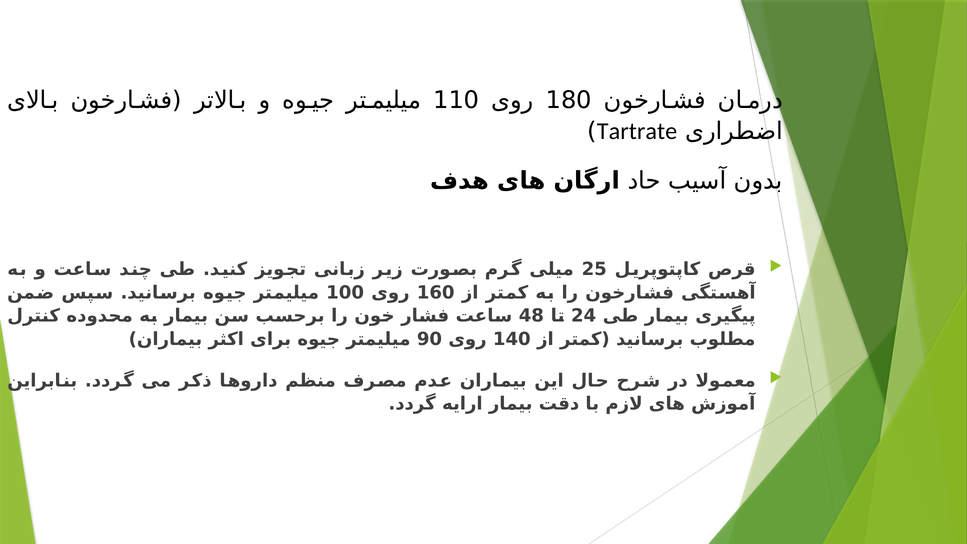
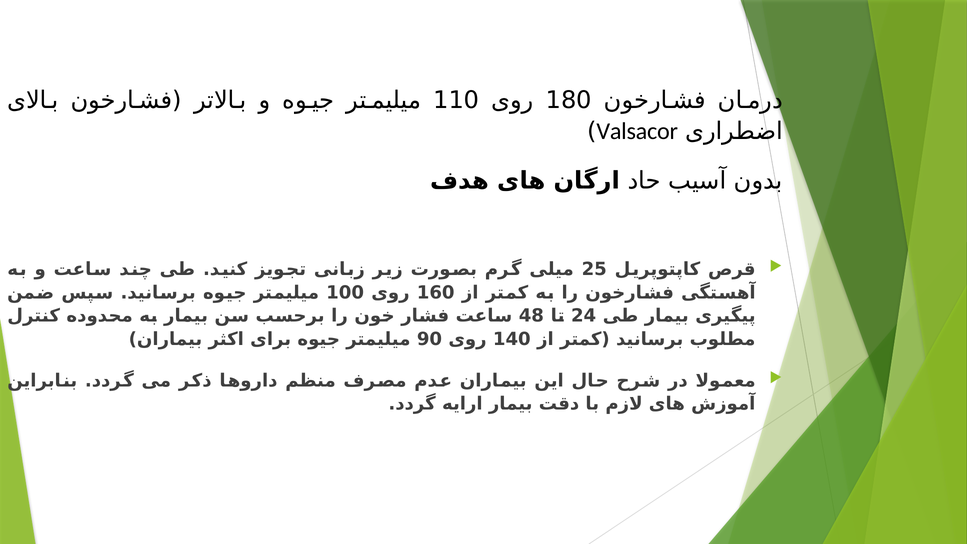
Tartrate: Tartrate -> Valsacor (637, 131)
